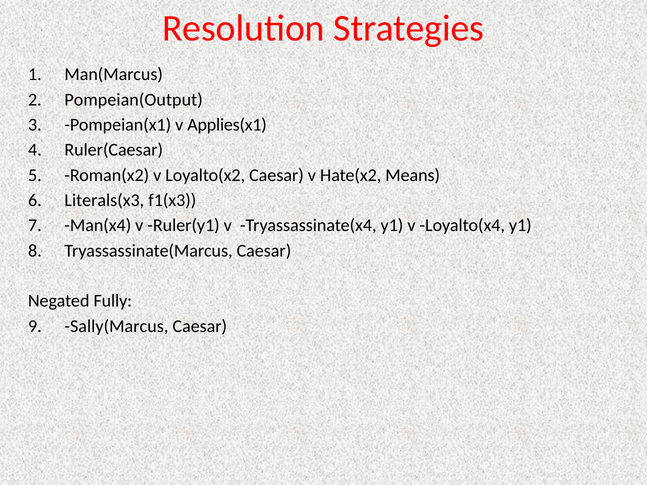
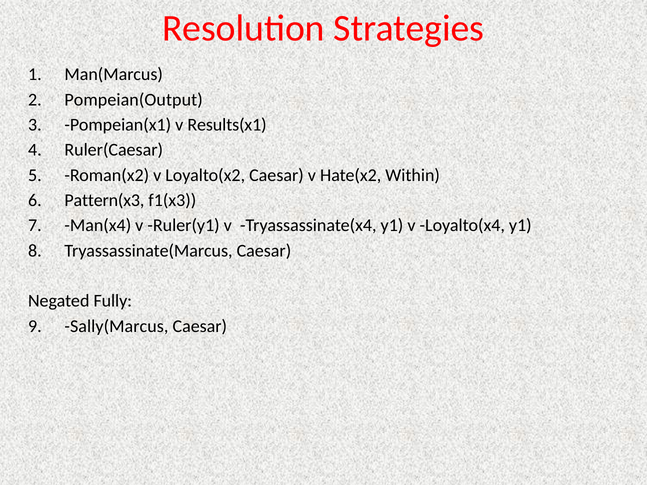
Applies(x1: Applies(x1 -> Results(x1 (227, 125)
Means: Means -> Within (413, 175)
Literals(x3: Literals(x3 -> Pattern(x3 (104, 200)
